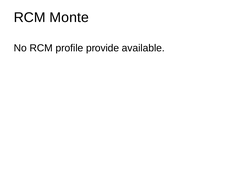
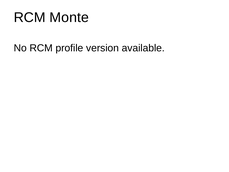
provide: provide -> version (103, 48)
